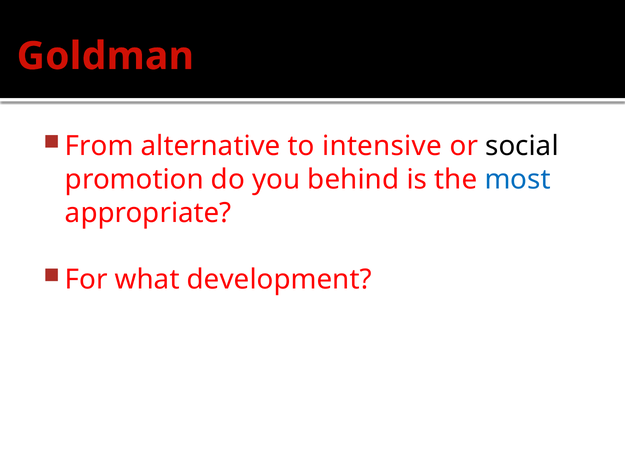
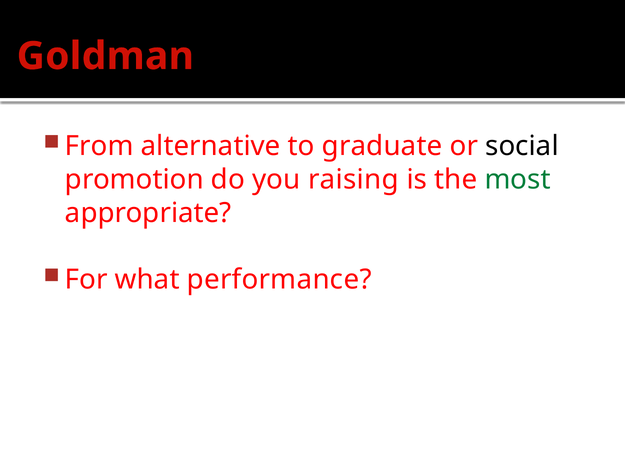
intensive: intensive -> graduate (382, 146)
behind: behind -> raising (353, 180)
most colour: blue -> green (518, 180)
development: development -> performance (279, 280)
